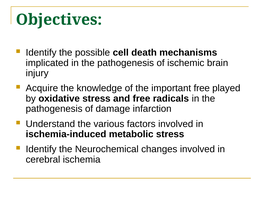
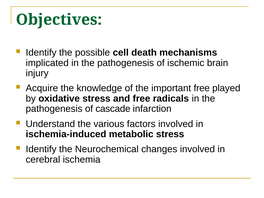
damage: damage -> cascade (113, 109)
